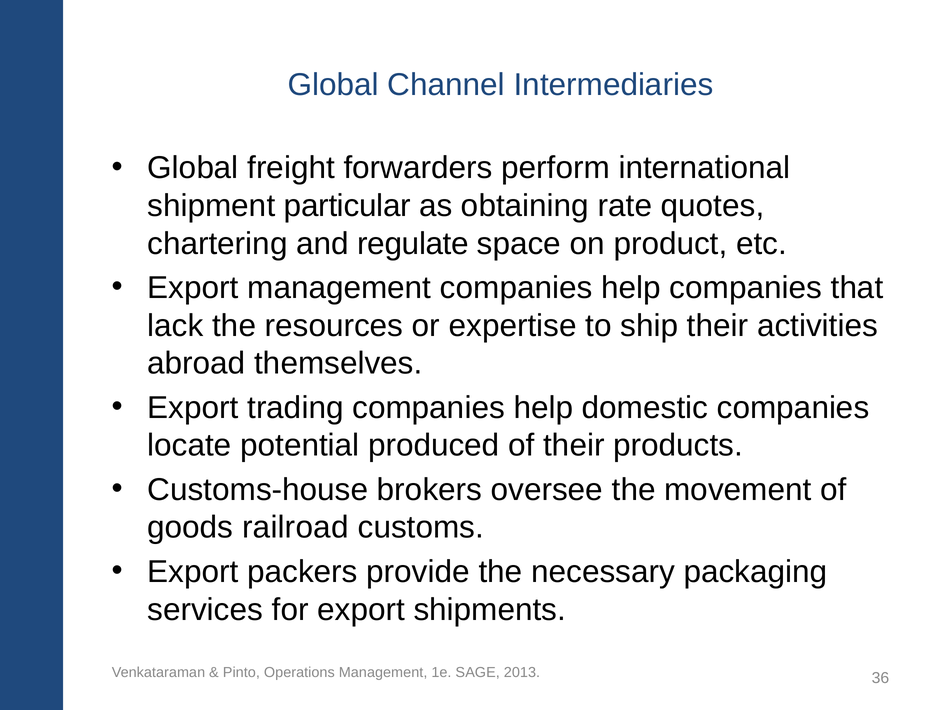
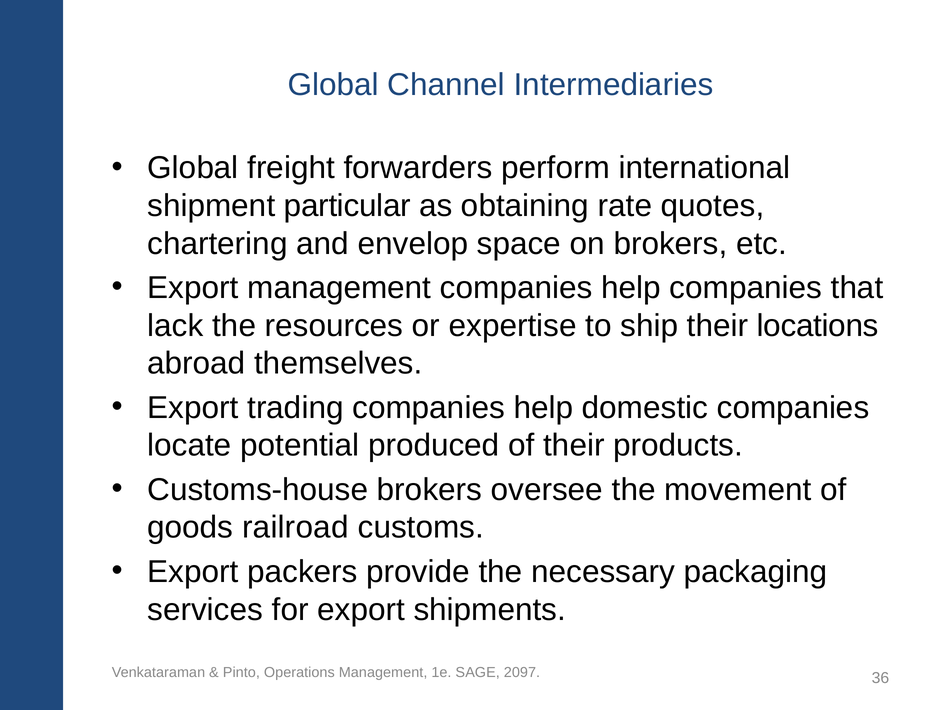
regulate: regulate -> envelop (413, 243)
on product: product -> brokers (670, 243)
activities: activities -> locations (818, 325)
2013: 2013 -> 2097 (522, 672)
